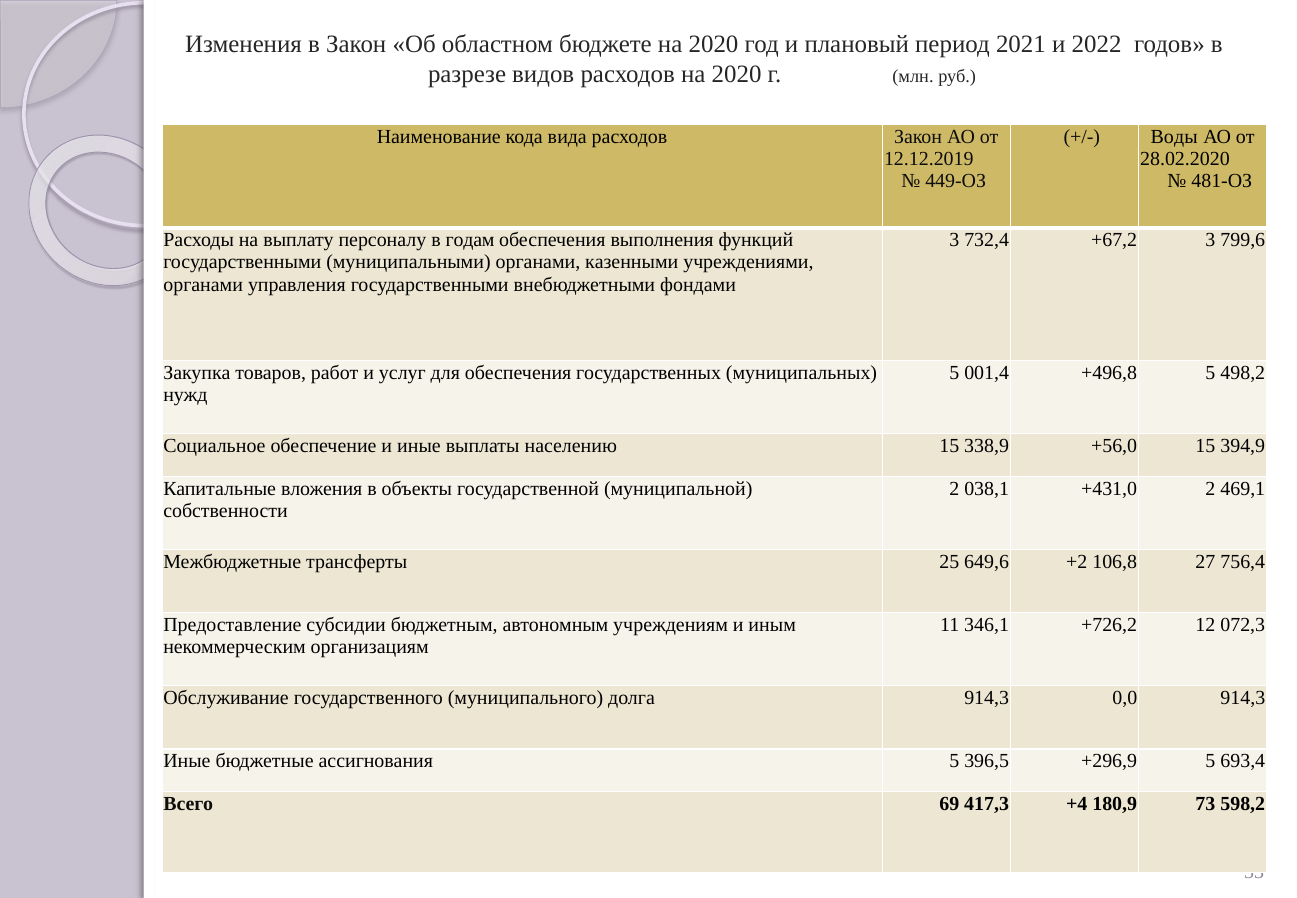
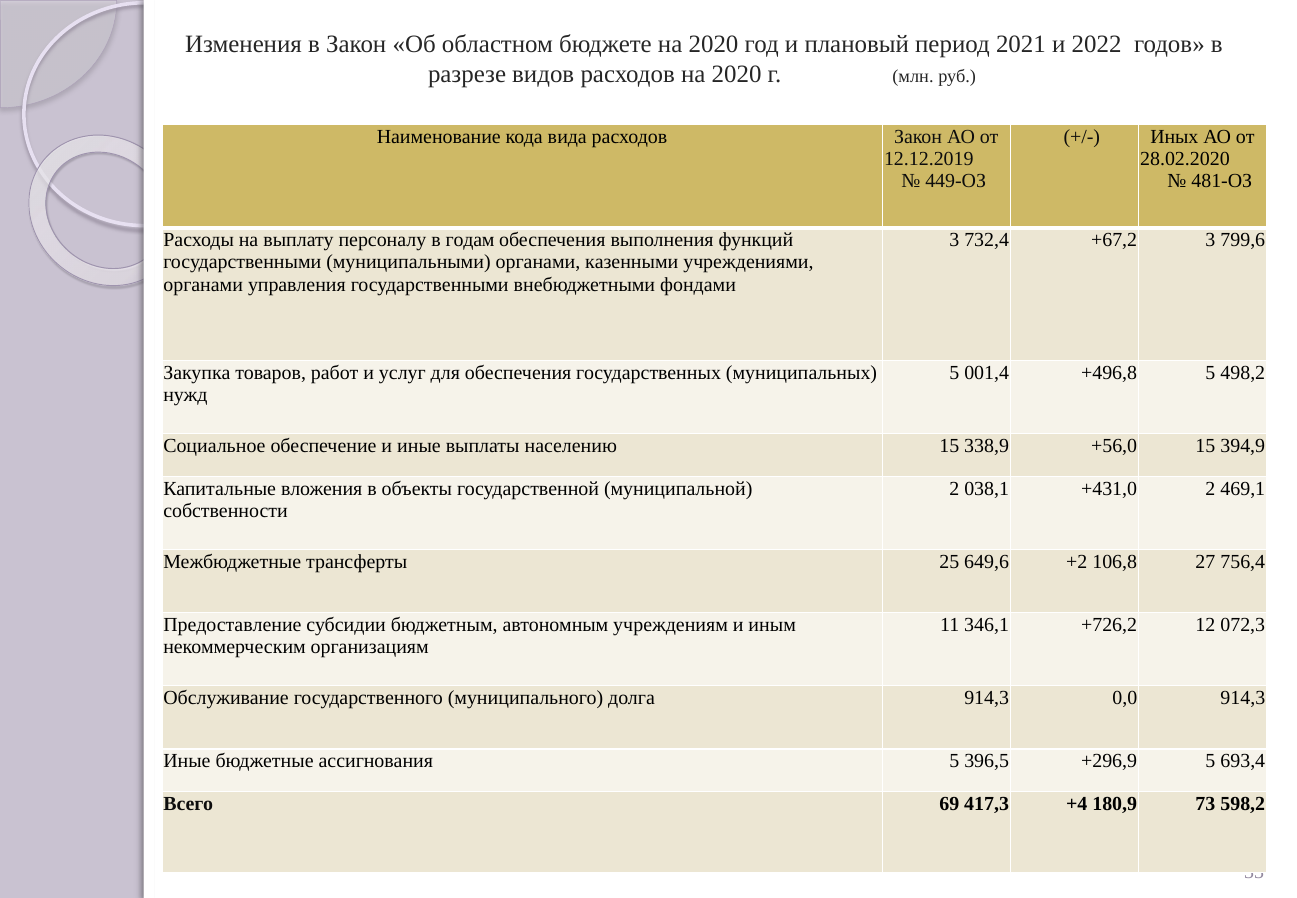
Воды: Воды -> Иных (1174, 137)
